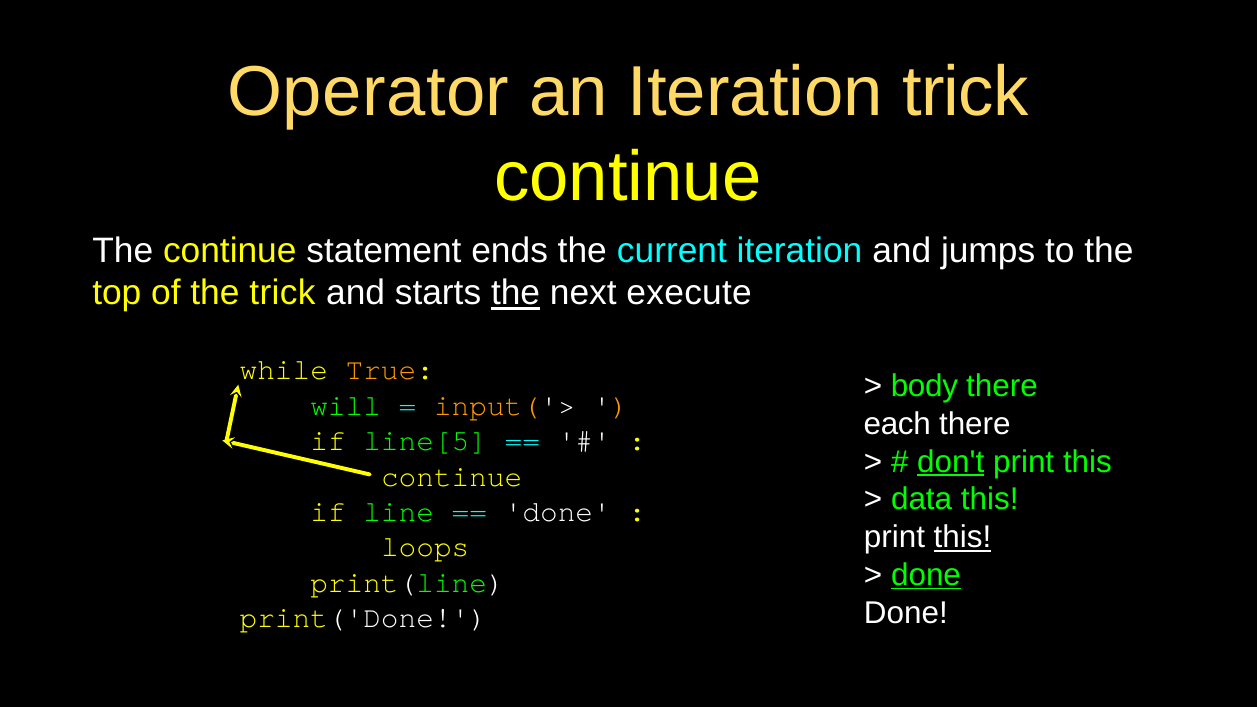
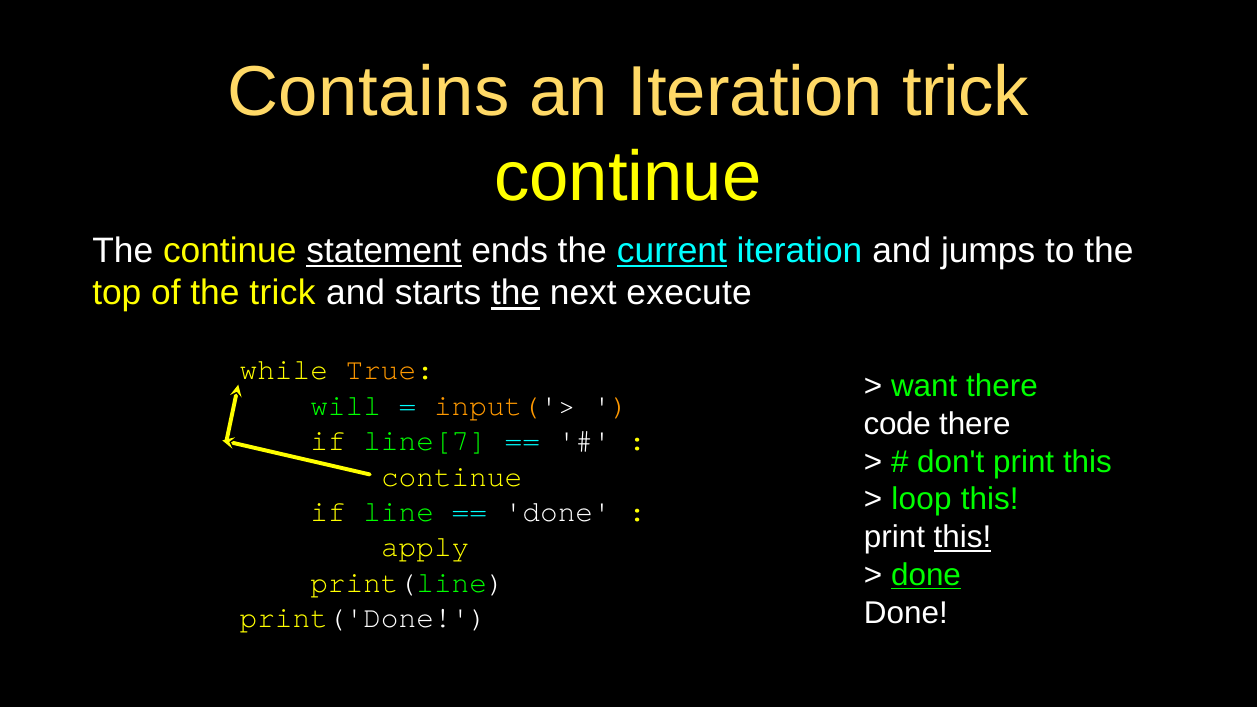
Operator: Operator -> Contains (368, 92)
statement underline: none -> present (384, 251)
current underline: none -> present (672, 251)
body: body -> want (924, 386)
each: each -> code (897, 424)
line[5: line[5 -> line[7 (425, 441)
don't underline: present -> none (951, 462)
data: data -> loop (921, 500)
loops: loops -> apply (425, 547)
